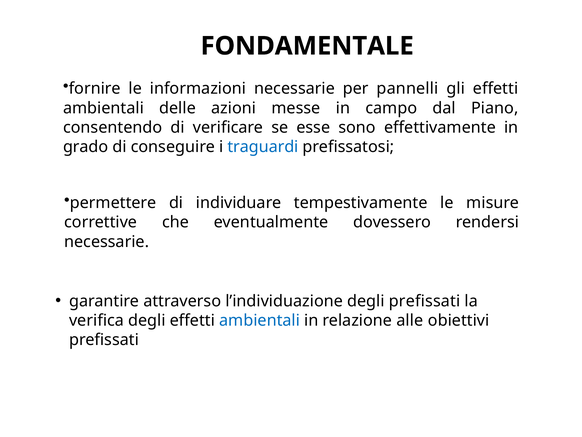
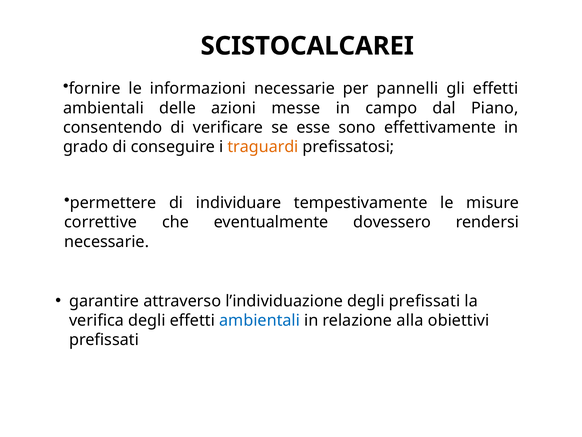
FONDAMENTALE: FONDAMENTALE -> SCISTOCALCAREI (307, 46)
traguardi colour: blue -> orange (263, 147)
alle: alle -> alla (410, 320)
